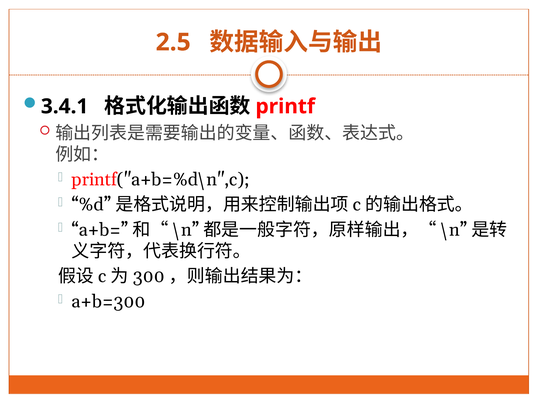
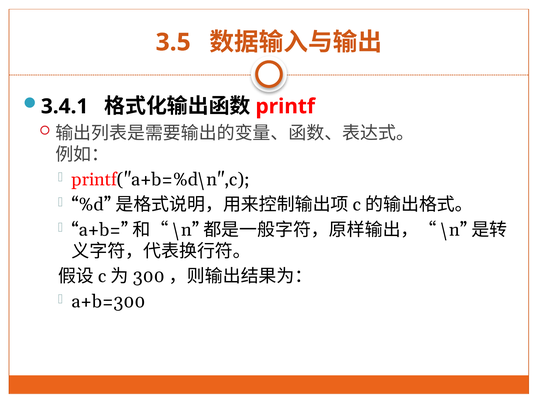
2.5: 2.5 -> 3.5 (173, 42)
